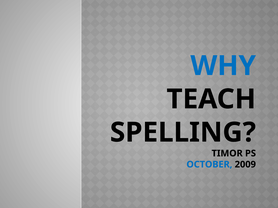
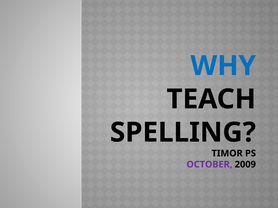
OCTOBER colour: blue -> purple (209, 165)
